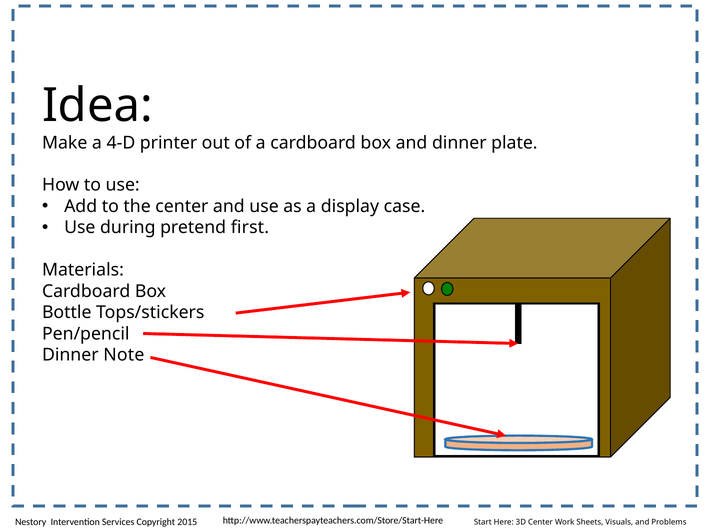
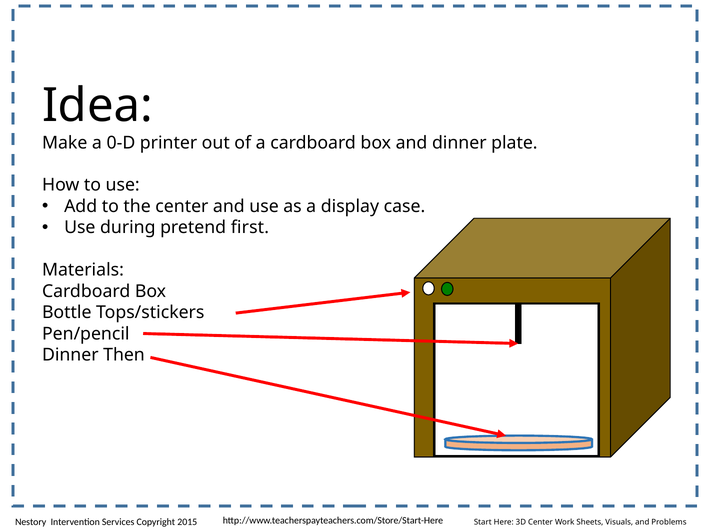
4-D: 4-D -> 0-D (121, 143)
Note: Note -> Then (124, 355)
